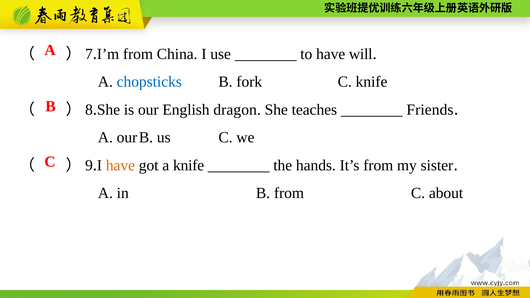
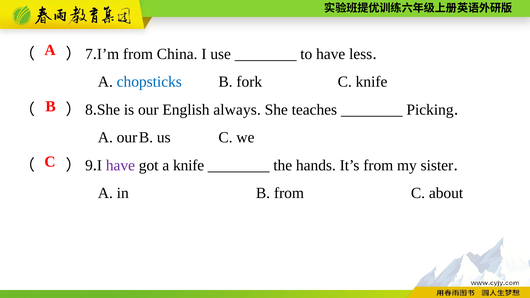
will: will -> less (361, 54)
dragon: dragon -> always (237, 110)
Friends: Friends -> Picking (430, 110)
have colour: orange -> purple (120, 165)
